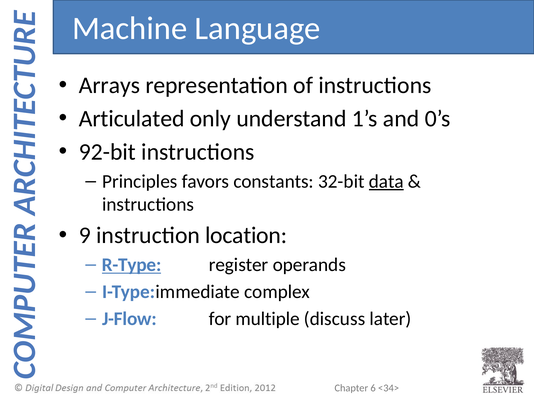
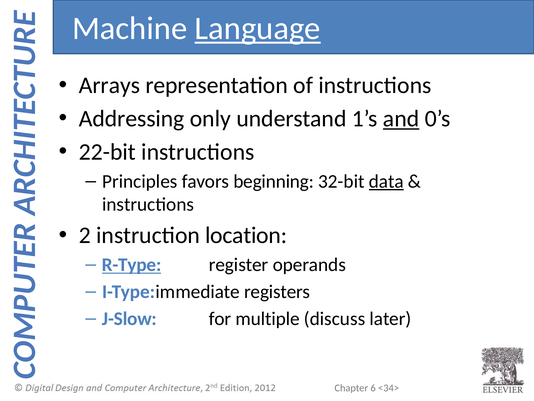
Language underline: none -> present (258, 28)
Articulated: Articulated -> Addressing (132, 119)
and underline: none -> present (401, 119)
92-bit: 92-bit -> 22-bit (107, 152)
constants: constants -> beginning (274, 181)
9: 9 -> 2 (85, 235)
complex: complex -> registers (277, 291)
J-Flow: J-Flow -> J-Slow (129, 318)
